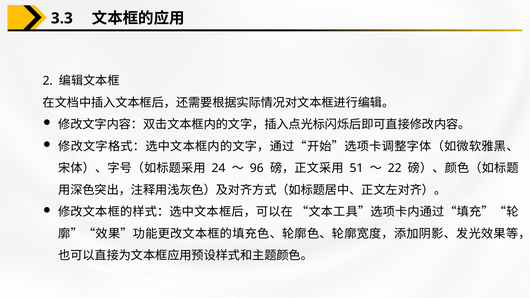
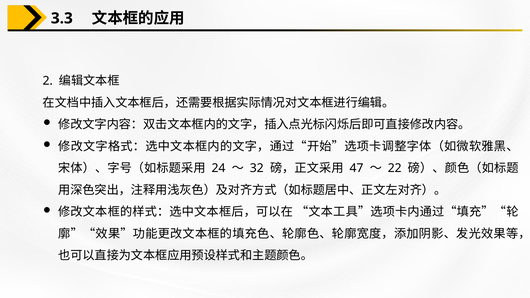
96: 96 -> 32 (257, 168)
51: 51 -> 47 (356, 168)
